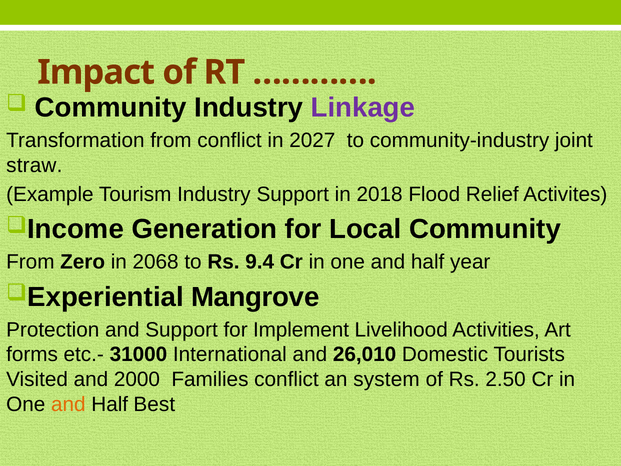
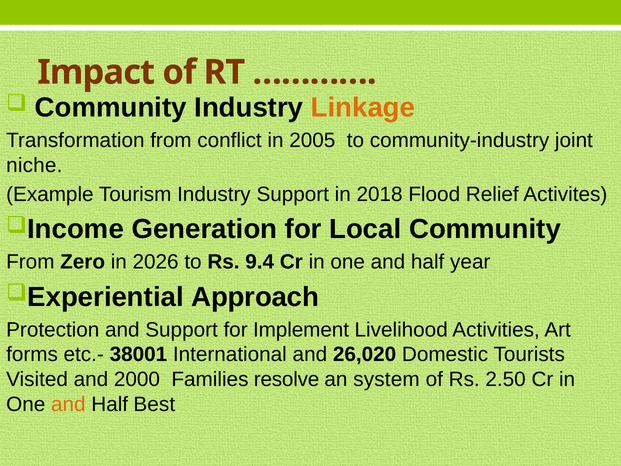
Linkage colour: purple -> orange (363, 108)
2027: 2027 -> 2005 (312, 140)
straw: straw -> niche (34, 165)
2068: 2068 -> 2026 (156, 262)
Mangrove: Mangrove -> Approach (255, 297)
31000: 31000 -> 38001 (138, 354)
26,010: 26,010 -> 26,020 (365, 354)
Families conflict: conflict -> resolve (287, 379)
